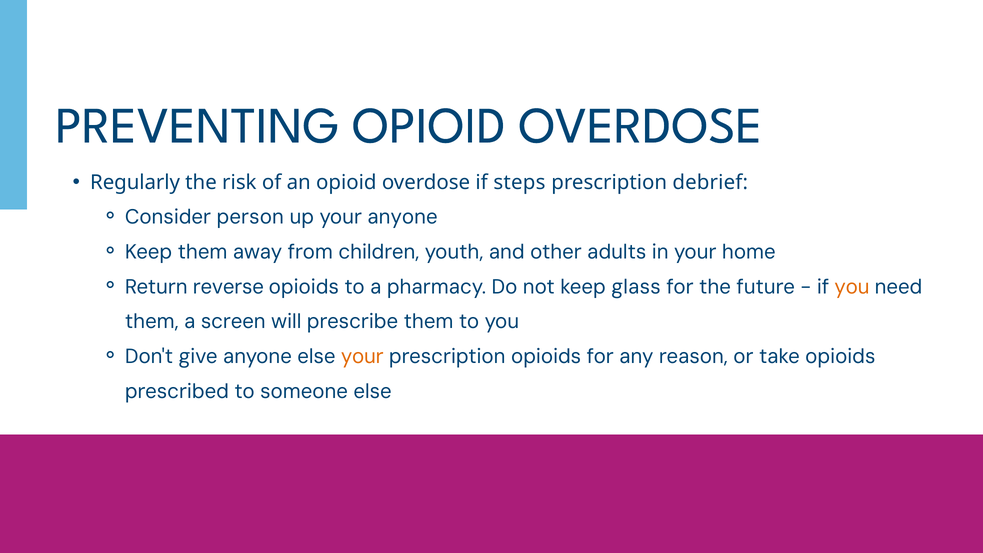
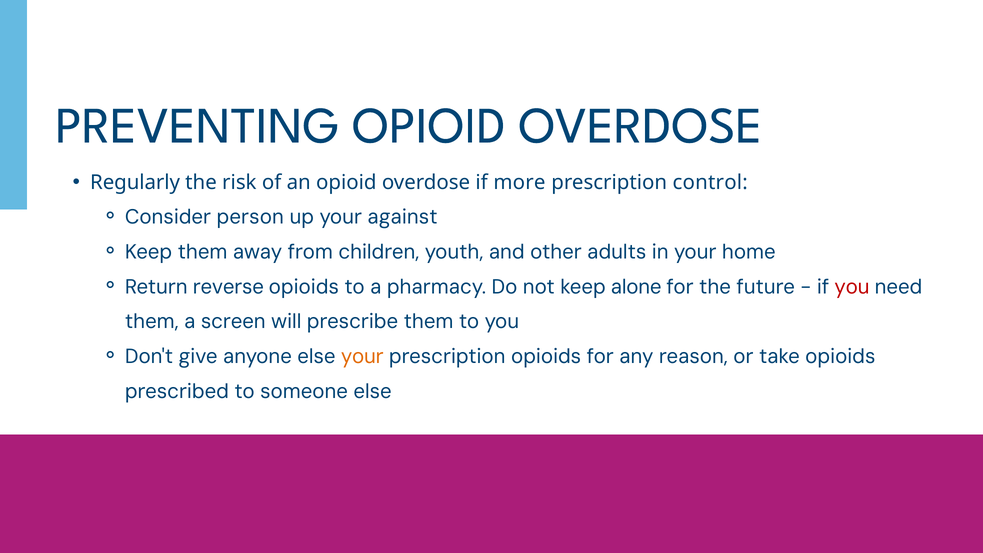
steps: steps -> more (519, 182)
debrief: debrief -> control (710, 182)
your anyone: anyone -> against (403, 217)
glass: glass -> alone (636, 287)
you colour: orange -> red (852, 287)
